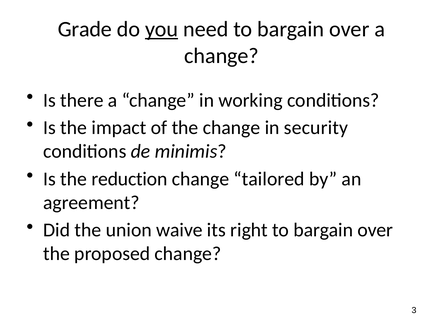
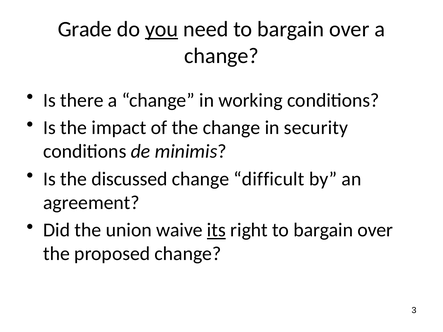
reduction: reduction -> discussed (129, 179)
tailored: tailored -> difficult (269, 179)
its underline: none -> present (216, 230)
